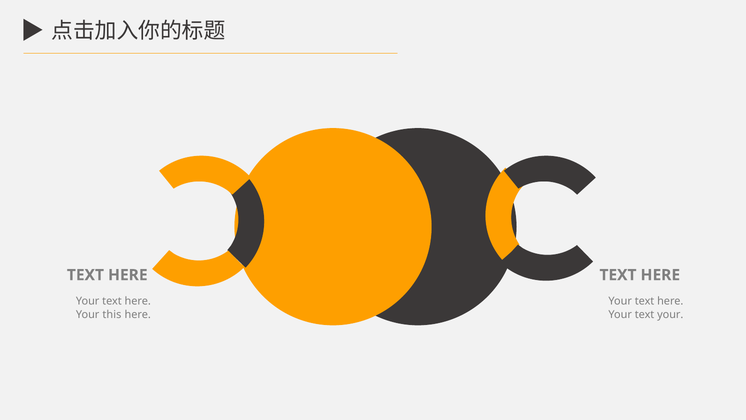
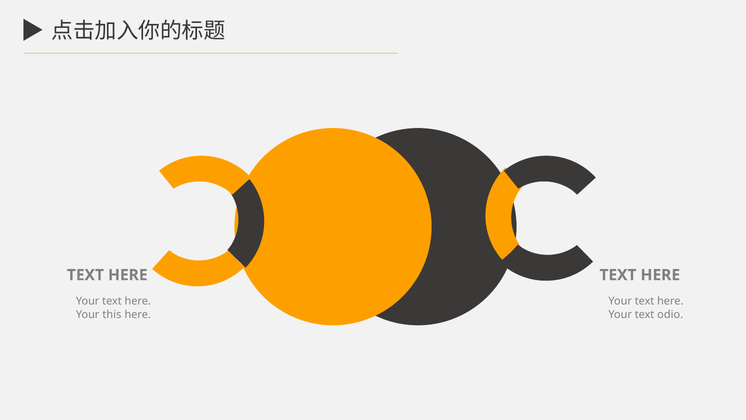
text your: your -> odio (670, 314)
